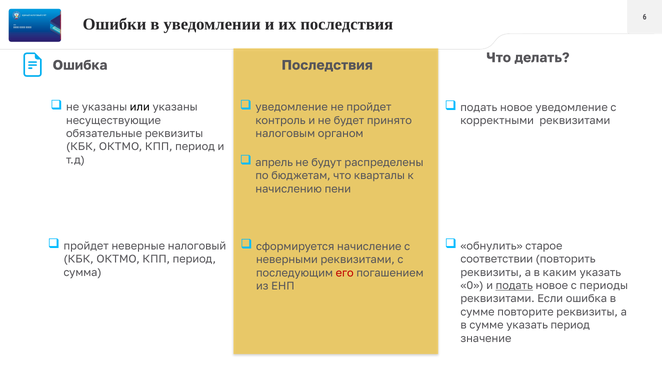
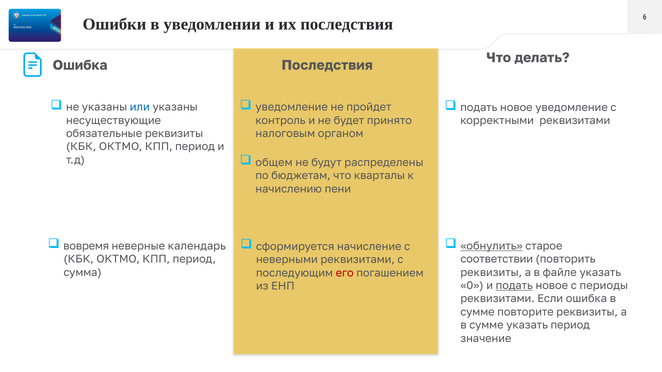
или colour: black -> blue (140, 107)
апрель: апрель -> общем (274, 163)
пройдет: пройдет -> вовремя (86, 246)
налоговый: налоговый -> календарь (197, 246)
обнулить underline: none -> present (492, 246)
каким: каким -> файле (560, 273)
